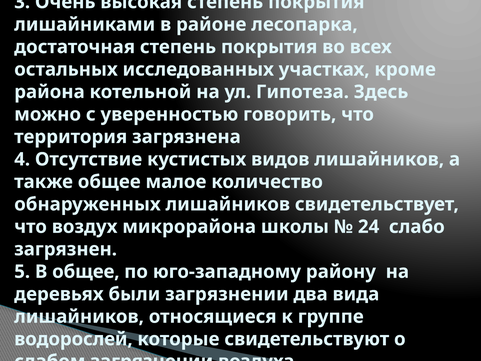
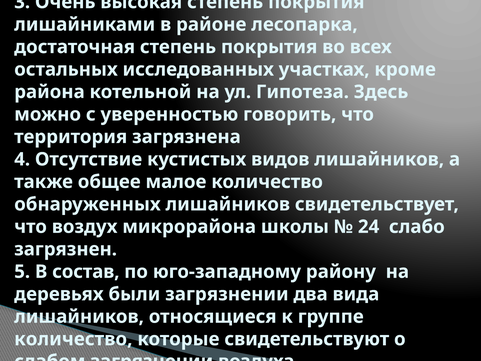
В общее: общее -> состав (86, 271)
водорослей: водорослей -> количество (73, 339)
